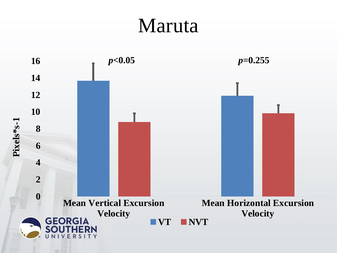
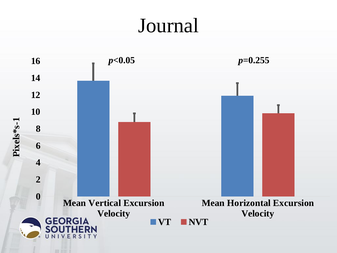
Maruta: Maruta -> Journal (168, 26)
